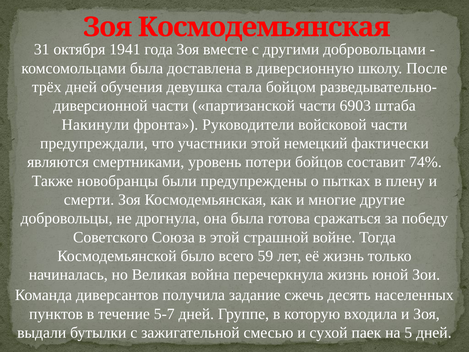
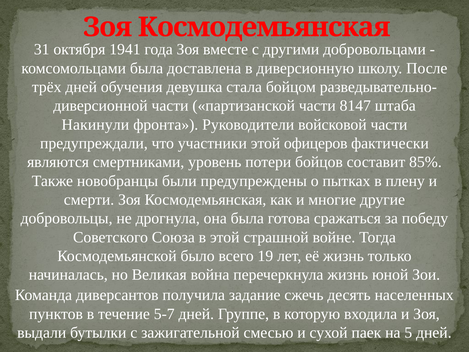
6903: 6903 -> 8147 (355, 106)
немецкий: немецкий -> офицеров (316, 143)
74%: 74% -> 85% (425, 162)
59: 59 -> 19 (265, 256)
